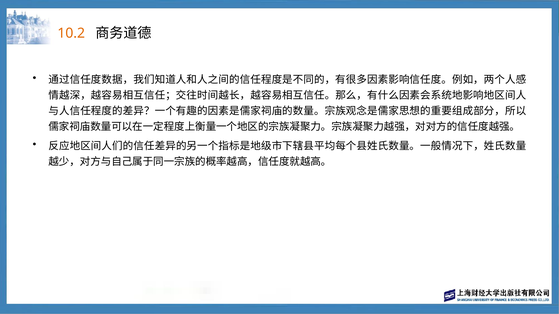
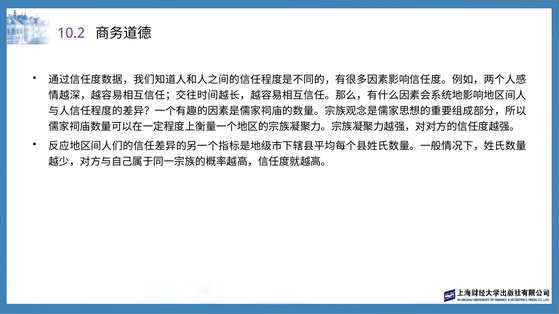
10.2 colour: orange -> purple (71, 33)
